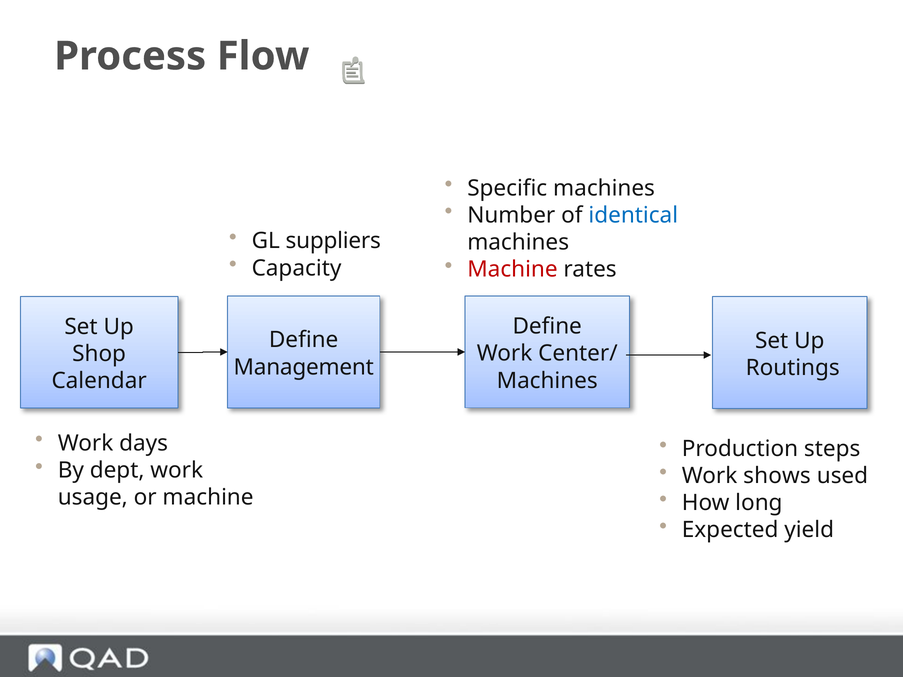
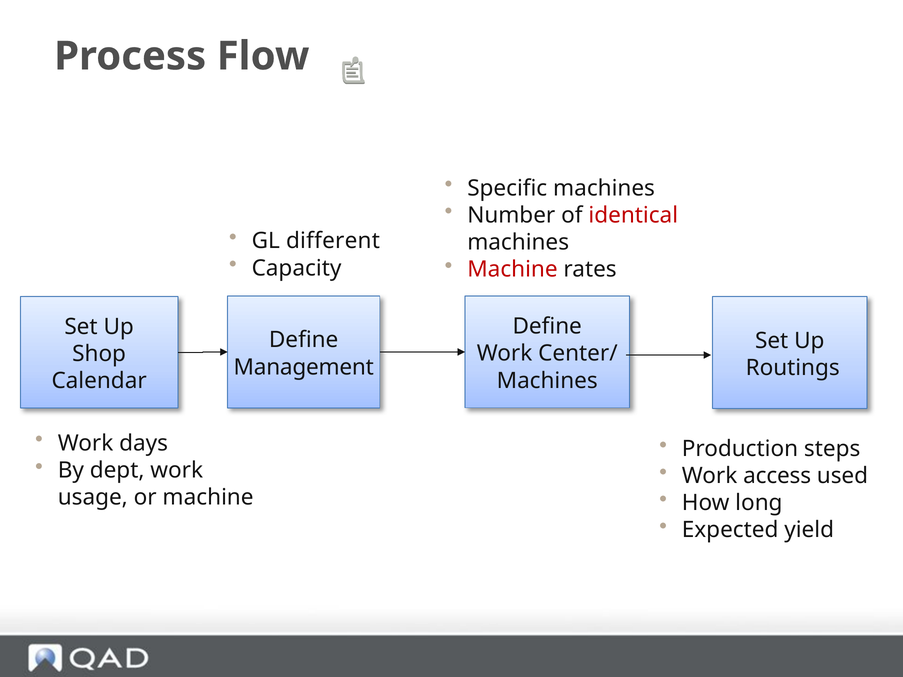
identical colour: blue -> red (633, 215)
suppliers: suppliers -> different (333, 241)
shows: shows -> access (777, 476)
